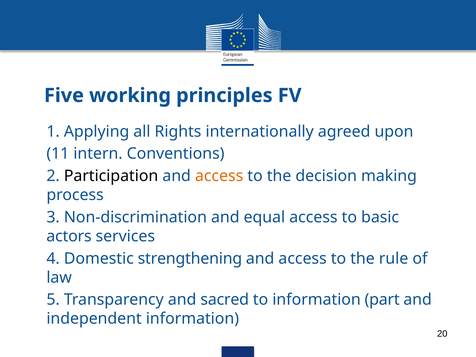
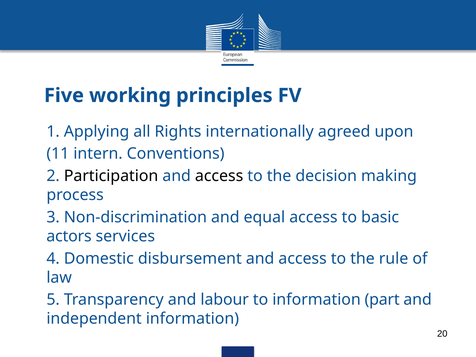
access colour: orange -> black (219, 176)
strengthening: strengthening -> disbursement (190, 258)
sacred: sacred -> labour (225, 300)
